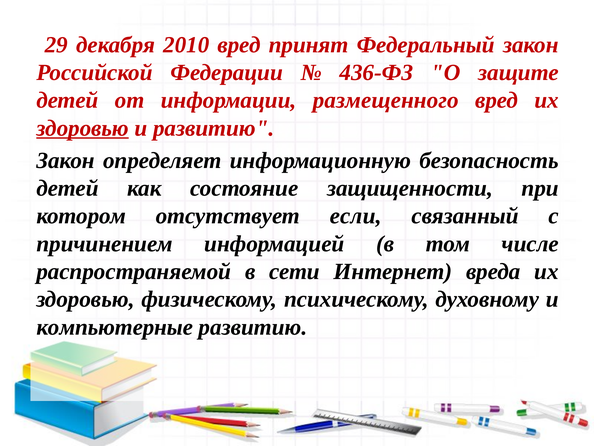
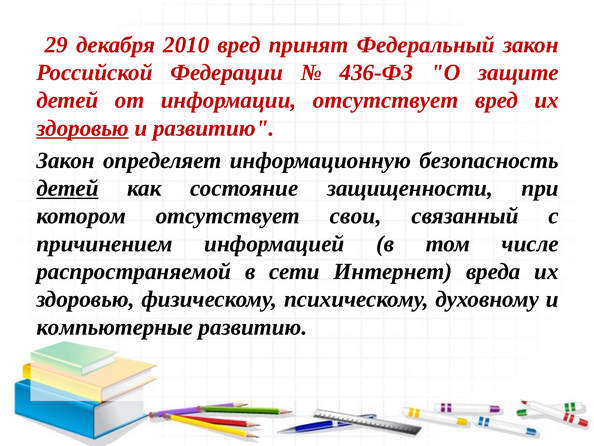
информации размещенного: размещенного -> отсутствует (386, 100)
детей underline: none -> present (67, 188)
если: если -> свои (356, 216)
